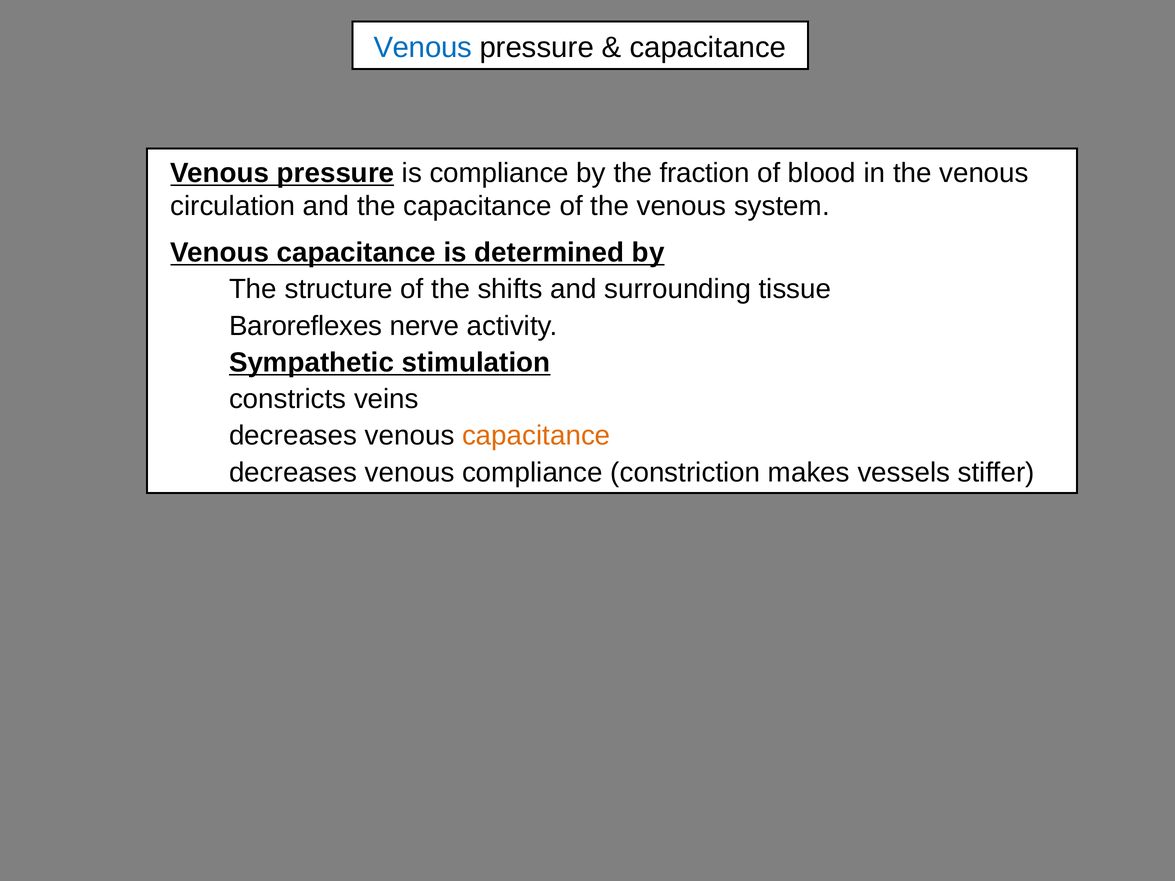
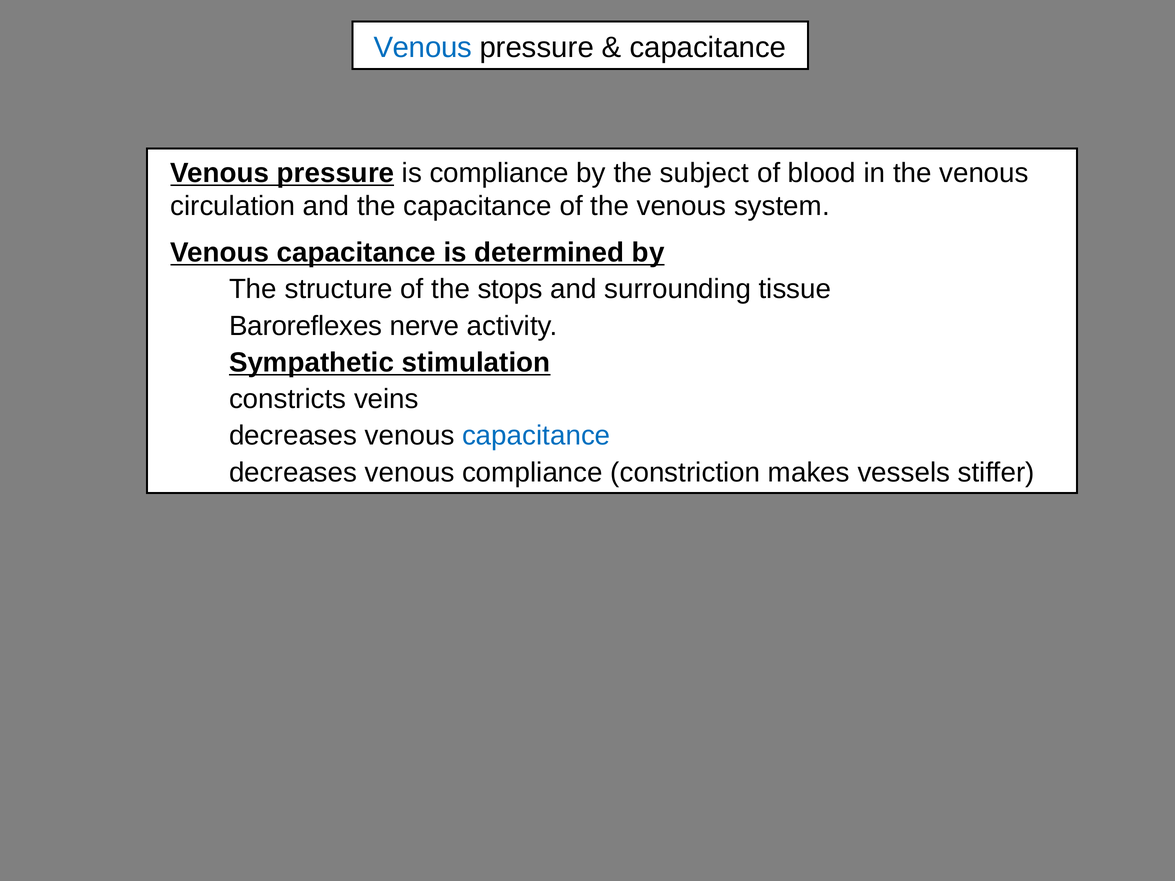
fraction: fraction -> subject (704, 173)
shifts: shifts -> stops (510, 289)
capacitance colour: orange -> blue (536, 436)
